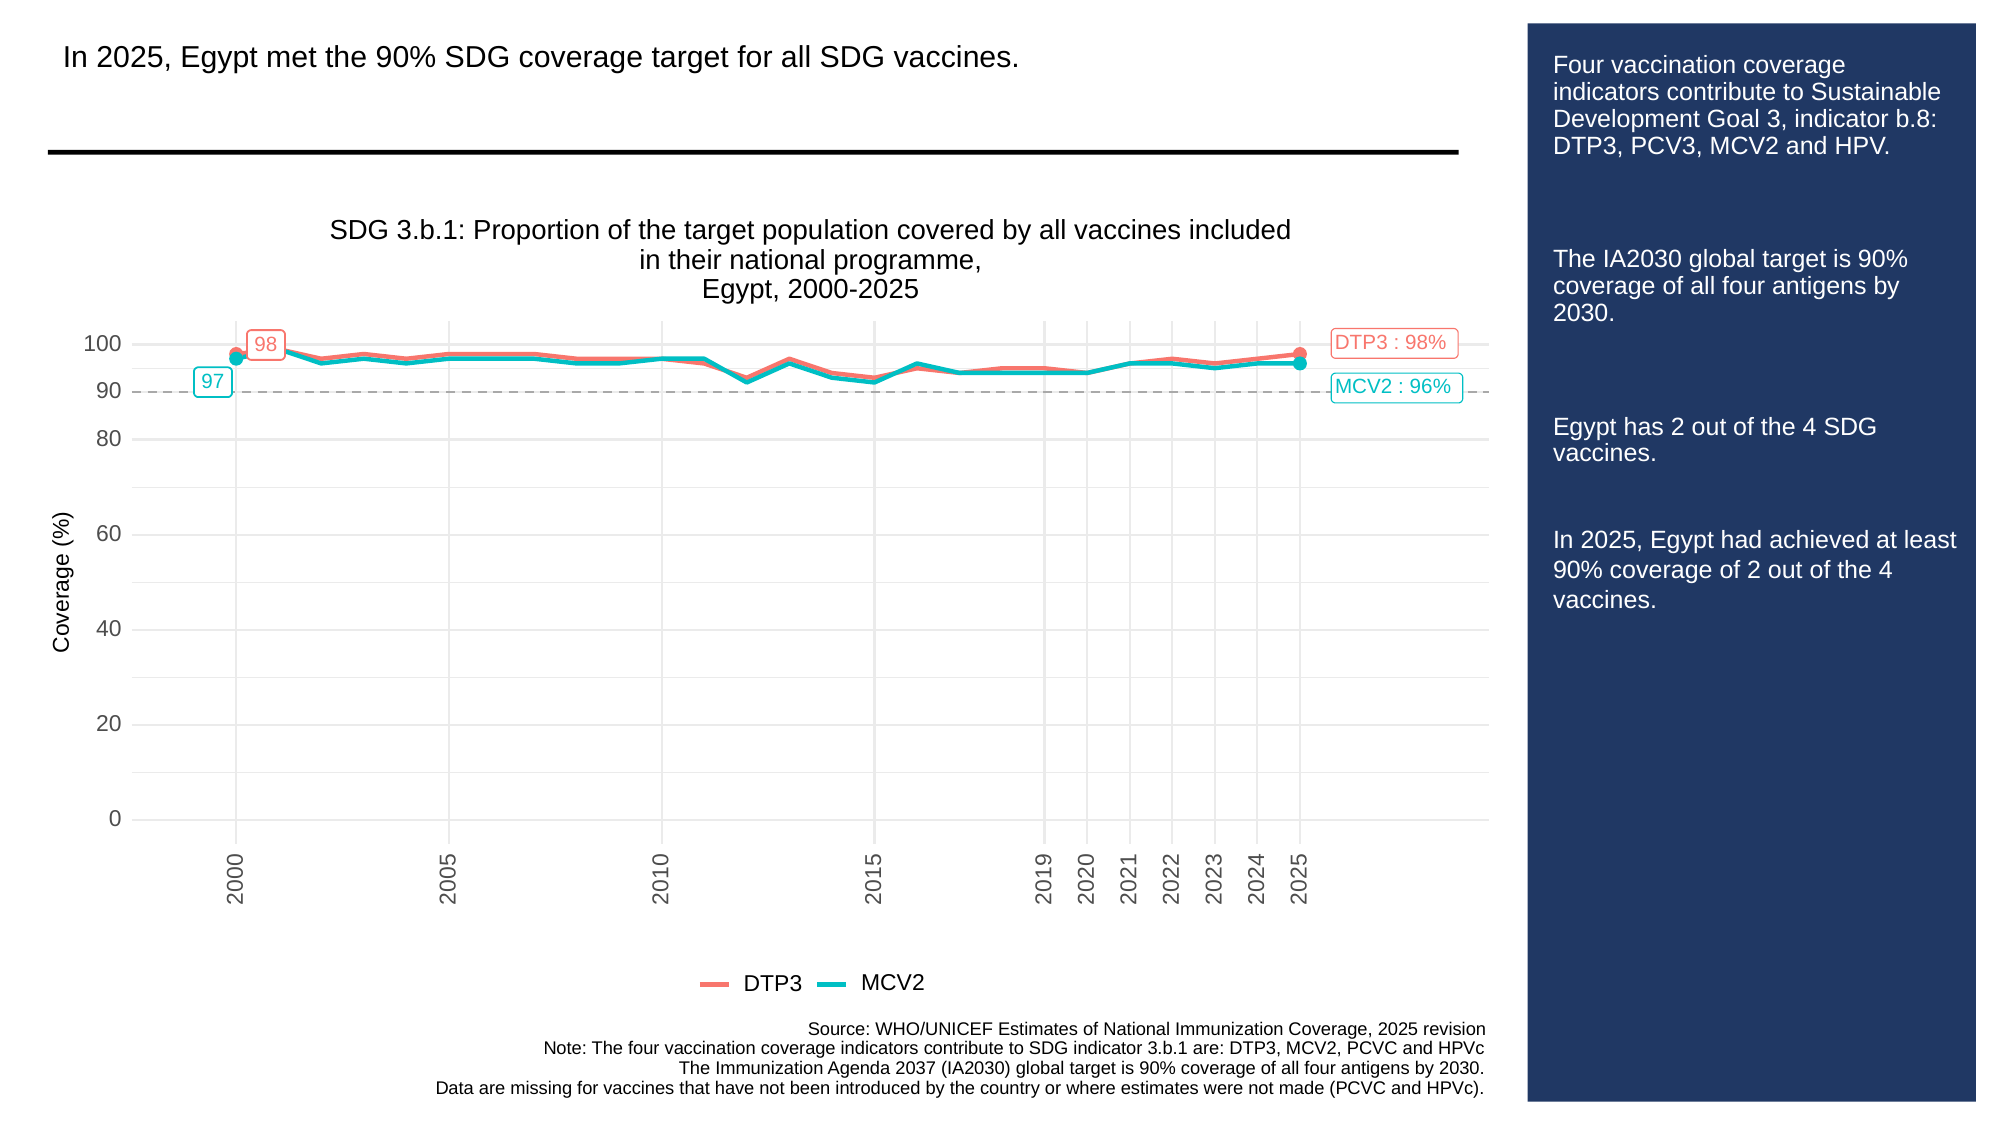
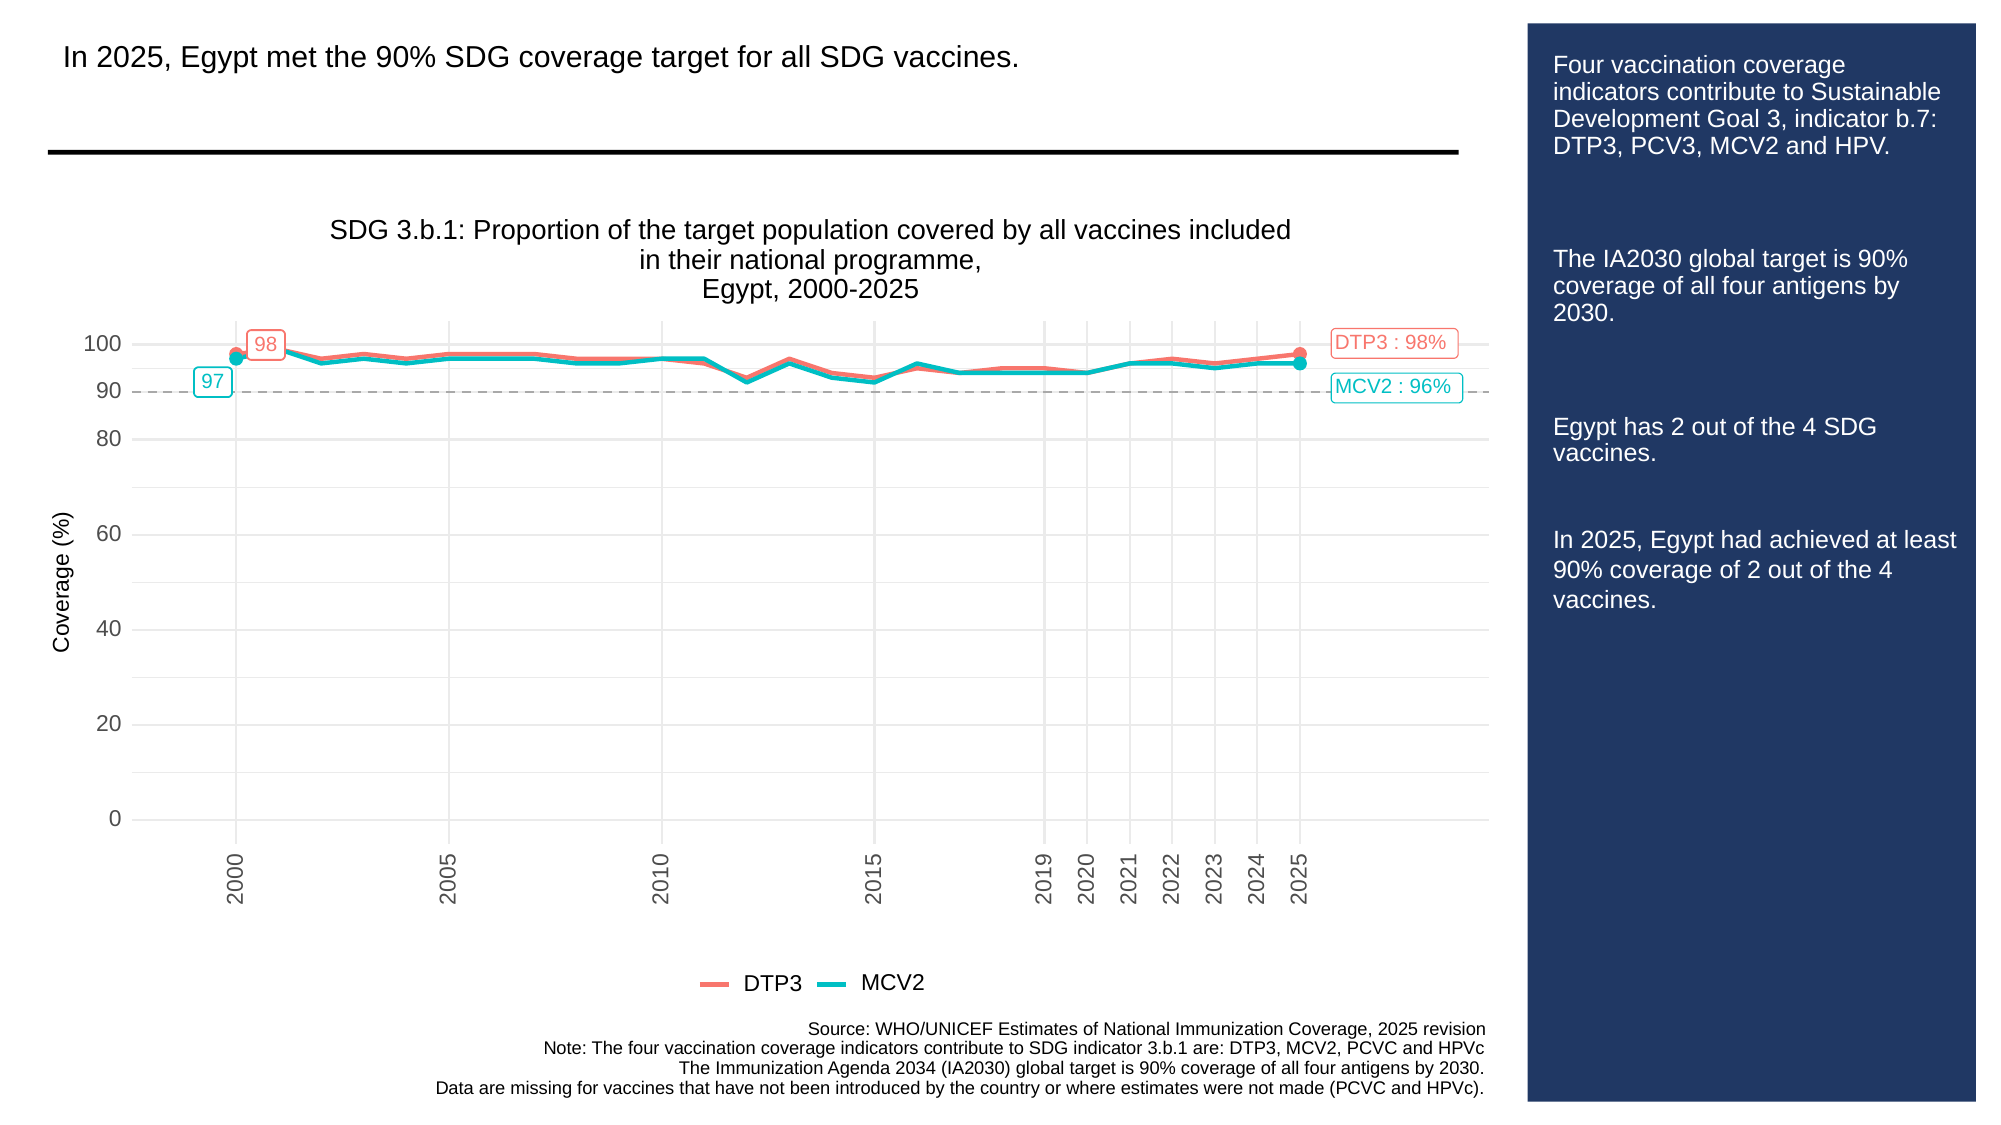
b.8: b.8 -> b.7 (1916, 120)
2037: 2037 -> 2034 (916, 1069)
